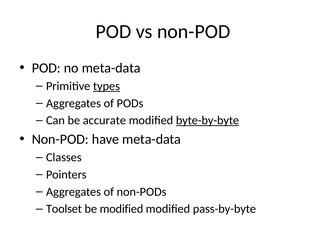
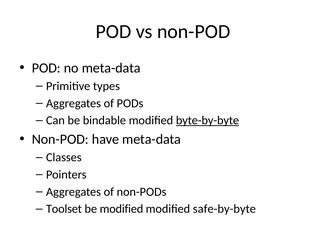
types underline: present -> none (106, 86)
accurate: accurate -> bindable (104, 121)
pass-by-byte: pass-by-byte -> safe-by-byte (224, 209)
